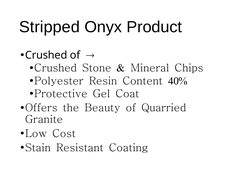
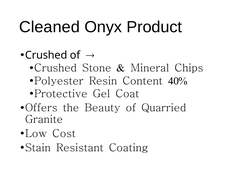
Stripped: Stripped -> Cleaned (49, 27)
